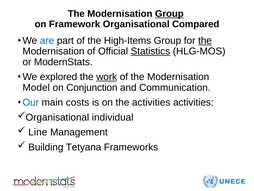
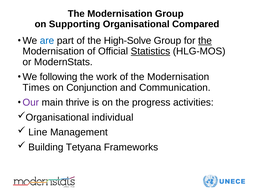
Group underline: present -> none (169, 14)
Framework: Framework -> Supporting (75, 24)
High-Items: High-Items -> High-Solve (128, 40)
explored: explored -> following (59, 77)
work underline: present -> none (107, 77)
Model: Model -> Times (36, 87)
Our colour: blue -> purple (31, 102)
costs: costs -> thrive (78, 102)
the activities: activities -> progress (151, 102)
